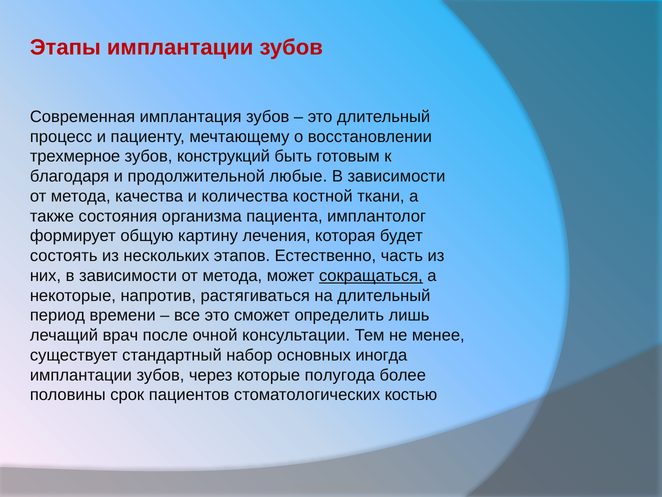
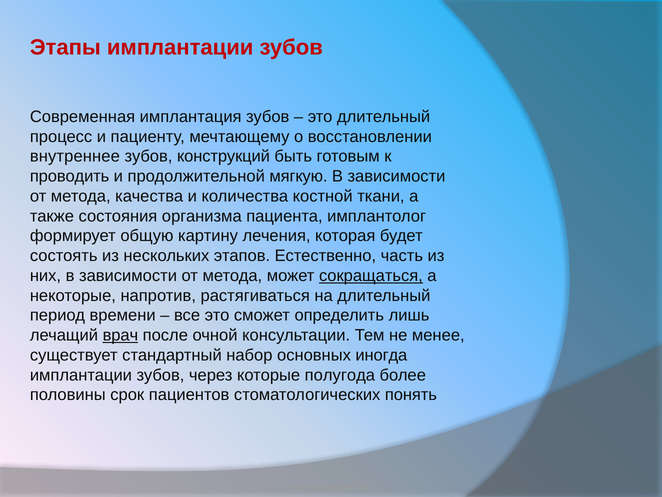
трехмерное: трехмерное -> внутреннее (75, 156)
благодаря: благодаря -> проводить (70, 176)
любые: любые -> мягкую (298, 176)
врач underline: none -> present (120, 335)
костью: костью -> понять (411, 395)
